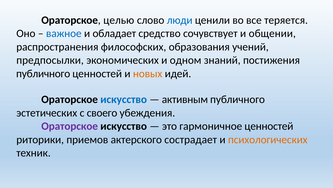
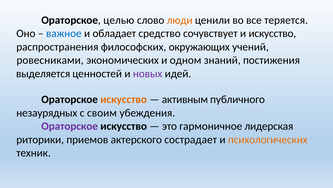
люди colour: blue -> orange (180, 20)
и общении: общении -> искусство (272, 33)
образования: образования -> окружающих (199, 47)
предпосылки: предпосылки -> ровесниками (50, 60)
публичного: публичного -> выделяется (43, 73)
новых colour: orange -> purple (148, 73)
искусство colour: blue -> orange (124, 99)
эстетических: эстетических -> незаурядных (47, 112)
своего: своего -> своим (102, 112)
гармоничное ценностей: ценностей -> лидерская (269, 126)
